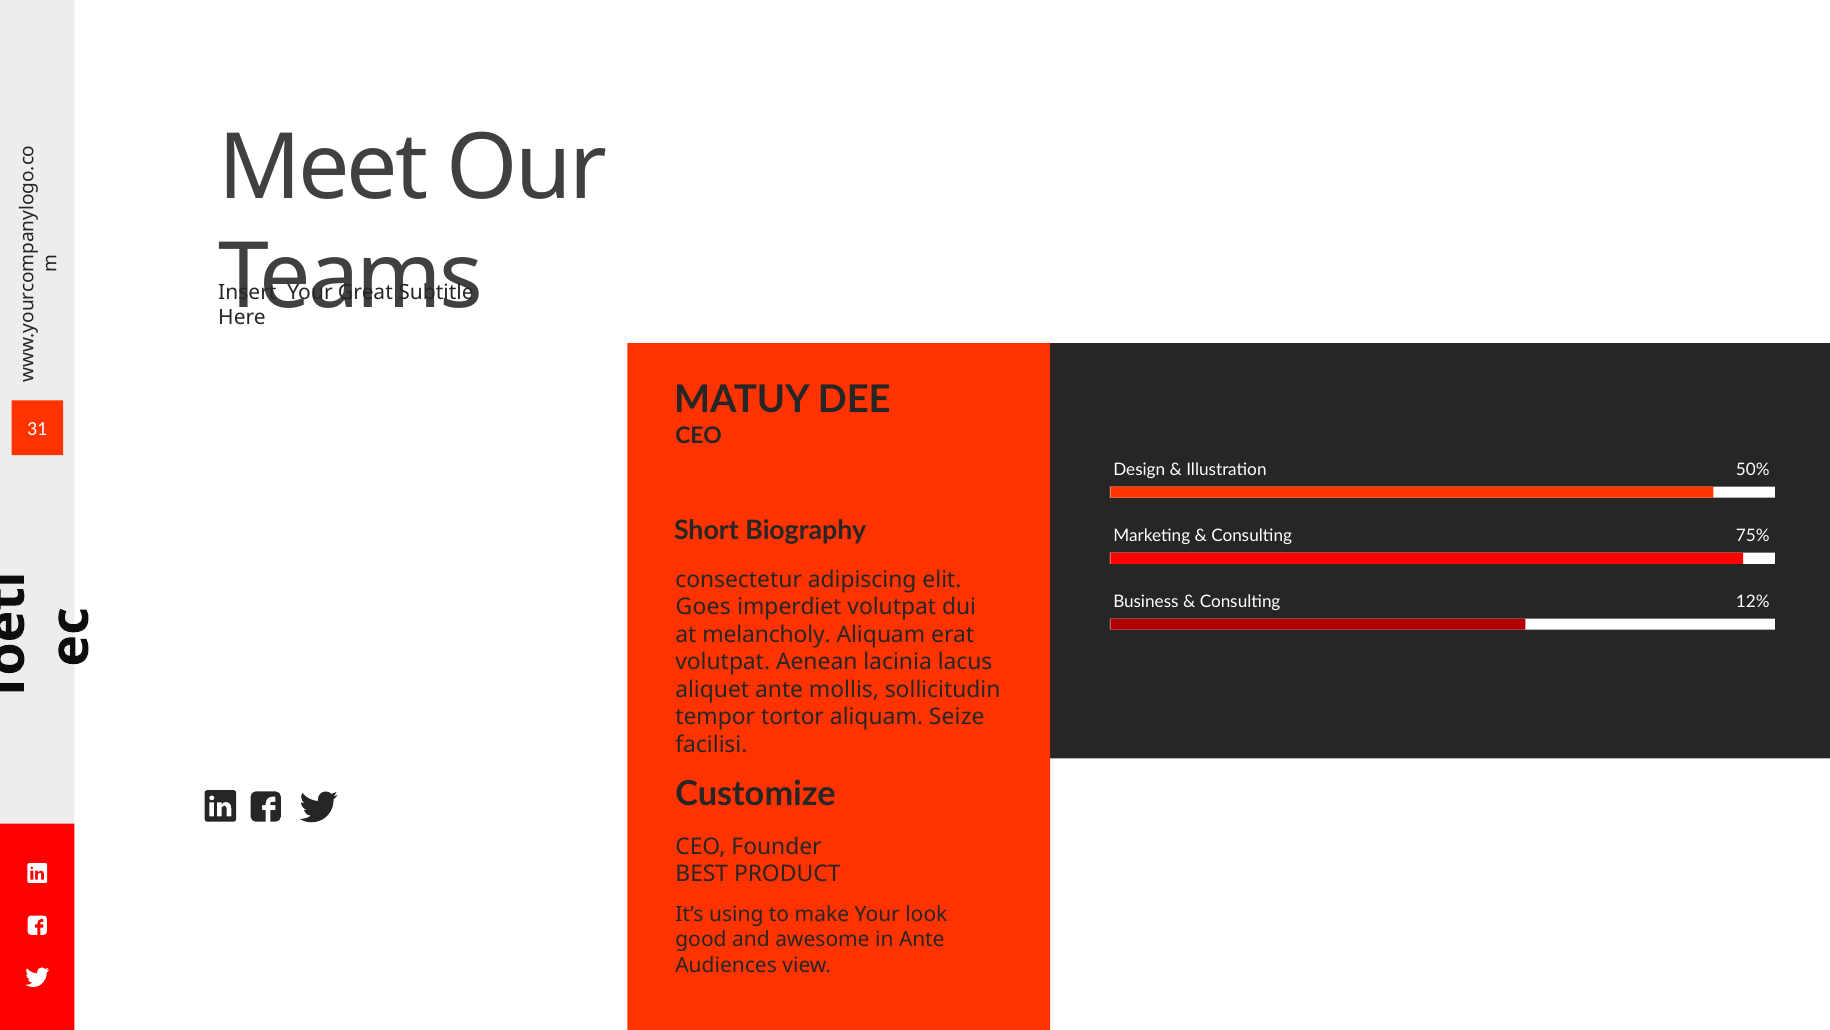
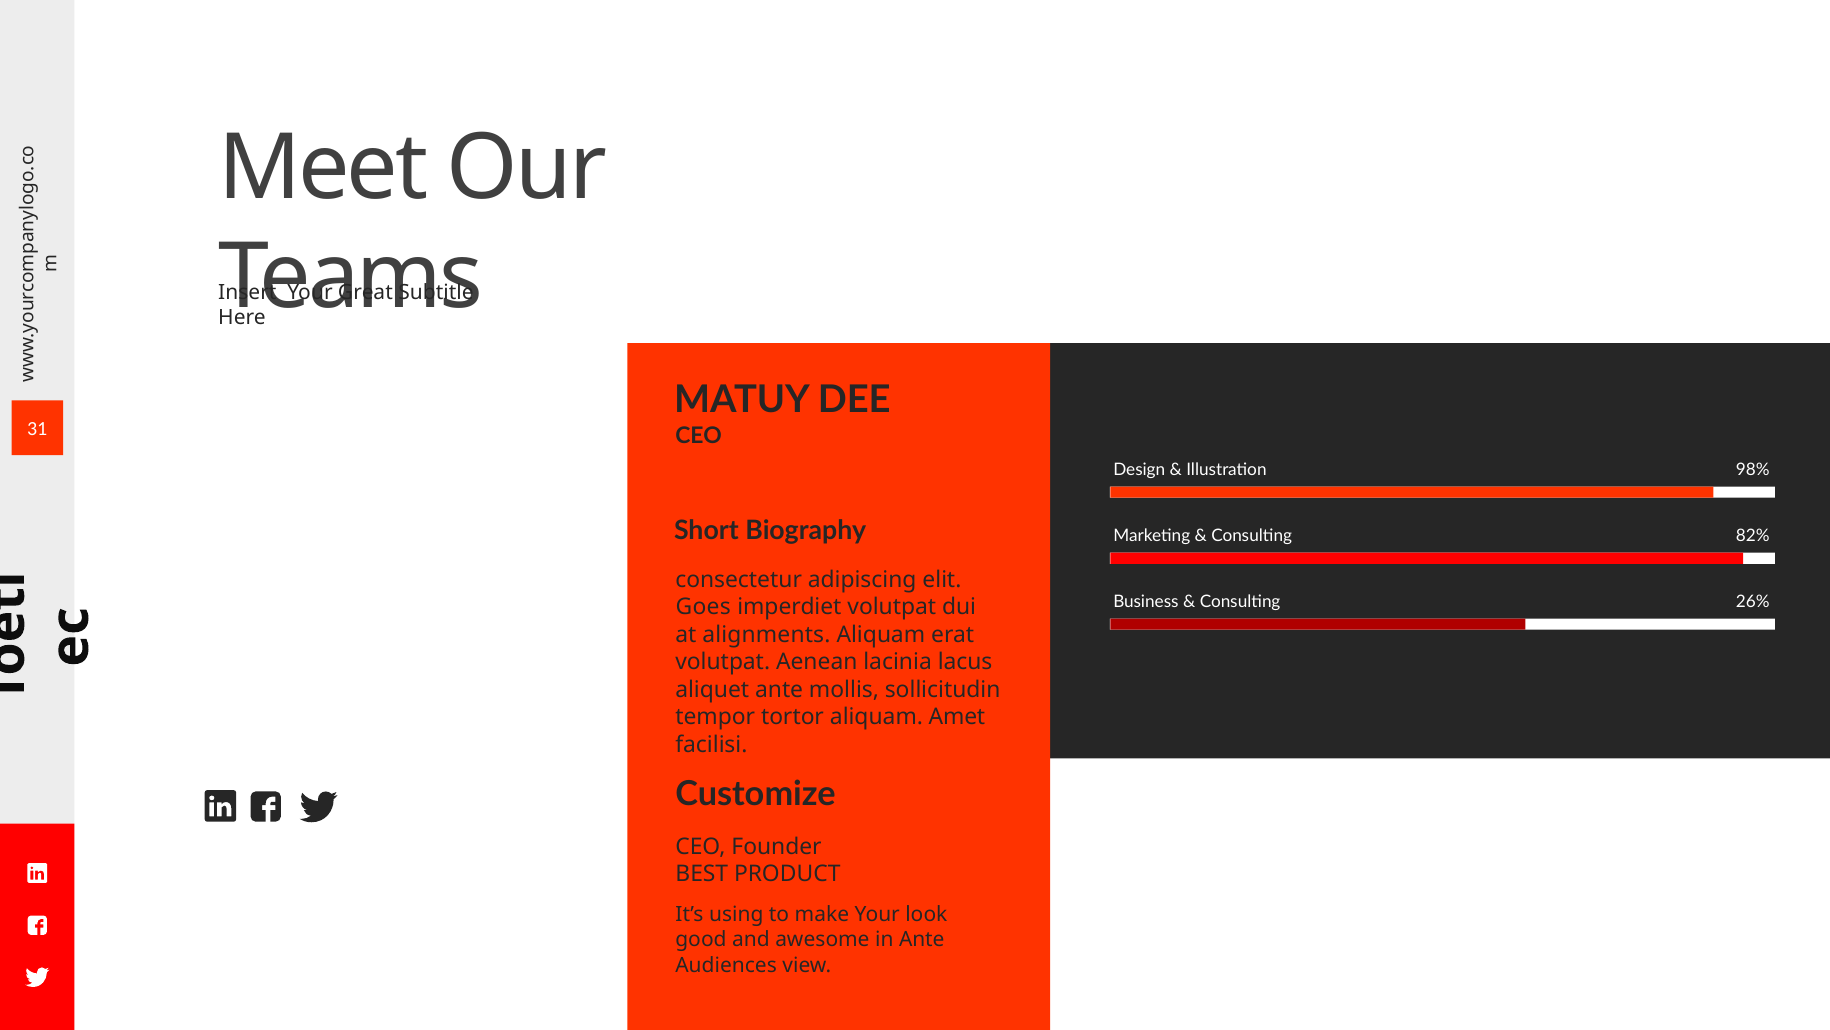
50%: 50% -> 98% (1753, 470)
75%: 75% -> 82% (1753, 536)
12%: 12% -> 26% (1753, 602)
melancholy: melancholy -> alignments (766, 635)
Seize: Seize -> Amet (957, 717)
